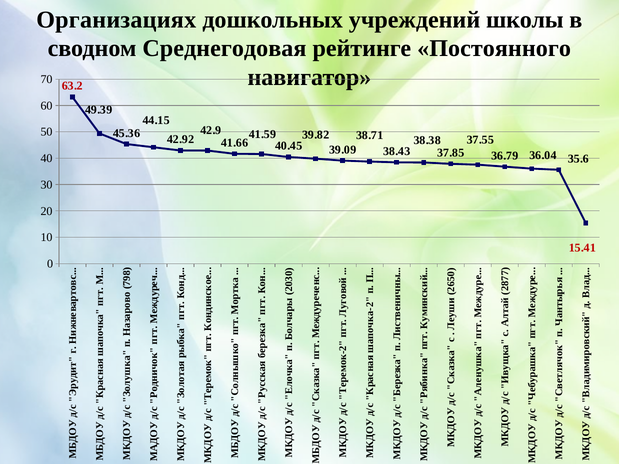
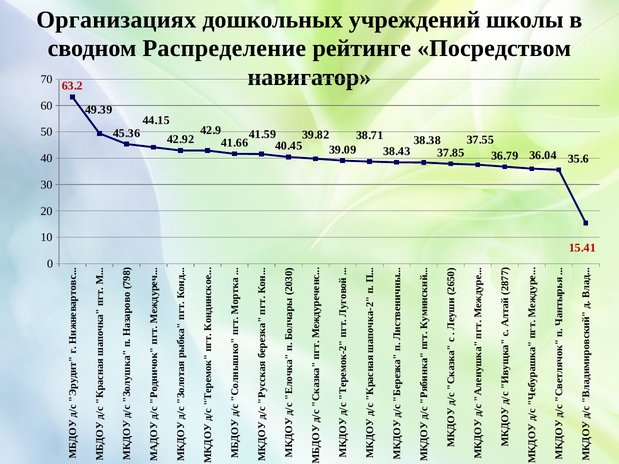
Среднегодовая: Среднегодовая -> Распределение (224, 49)
Постоянного: Постоянного -> Посредством (494, 49)
